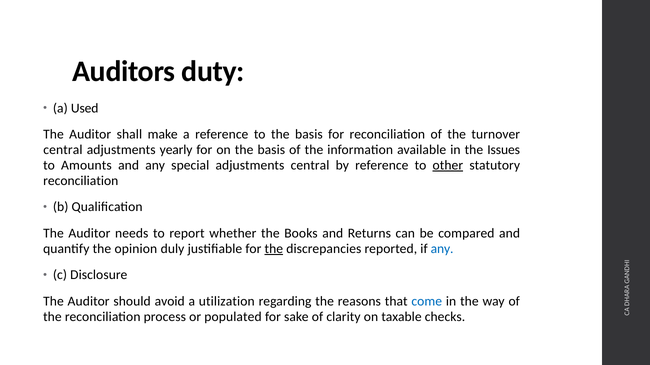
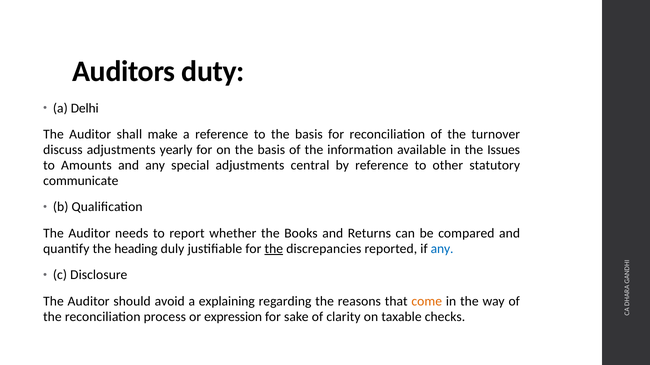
Used: Used -> Delhi (85, 108)
central: central -> discuss (63, 150)
other underline: present -> none (448, 166)
reconciliation: reconciliation -> communicate (81, 181)
opinion: opinion -> heading (136, 249)
utilization: utilization -> explaining (227, 302)
come colour: blue -> orange (427, 302)
populated: populated -> expression (233, 317)
